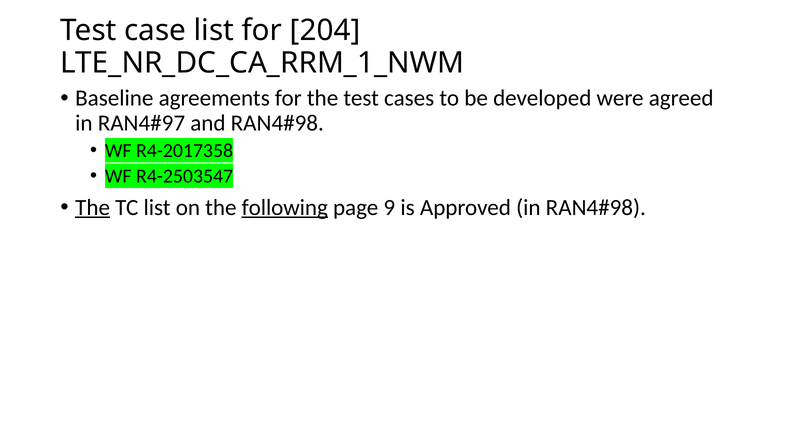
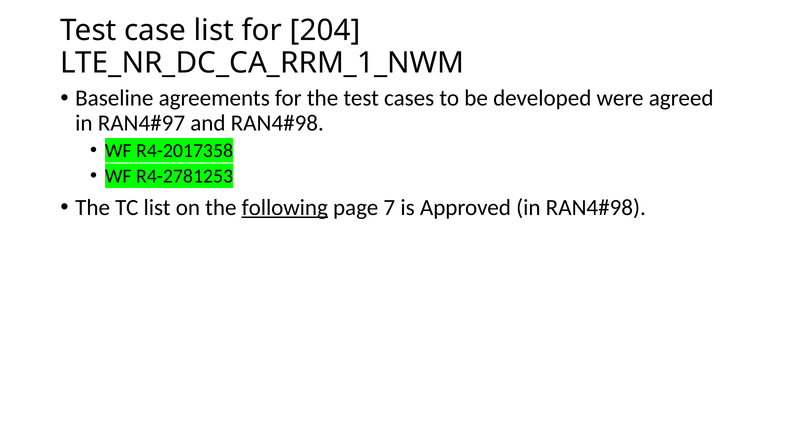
R4-2503547: R4-2503547 -> R4-2781253 (185, 176)
The underline: present -> none (93, 207)
9: 9 -> 7 (389, 207)
